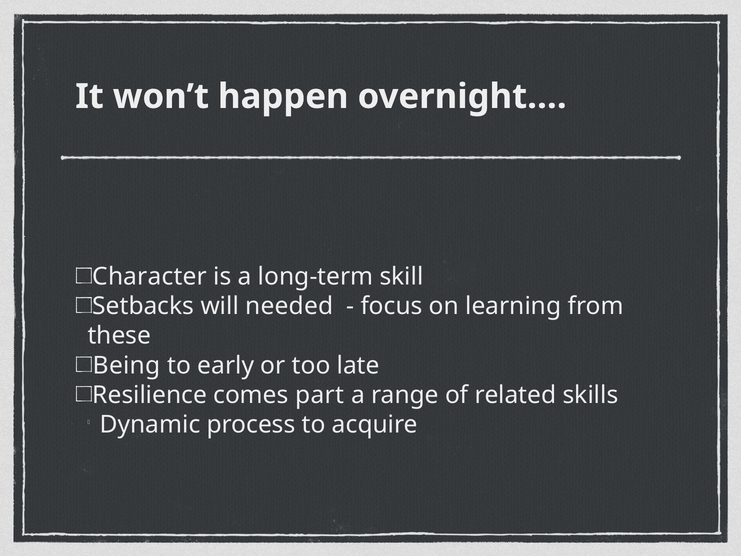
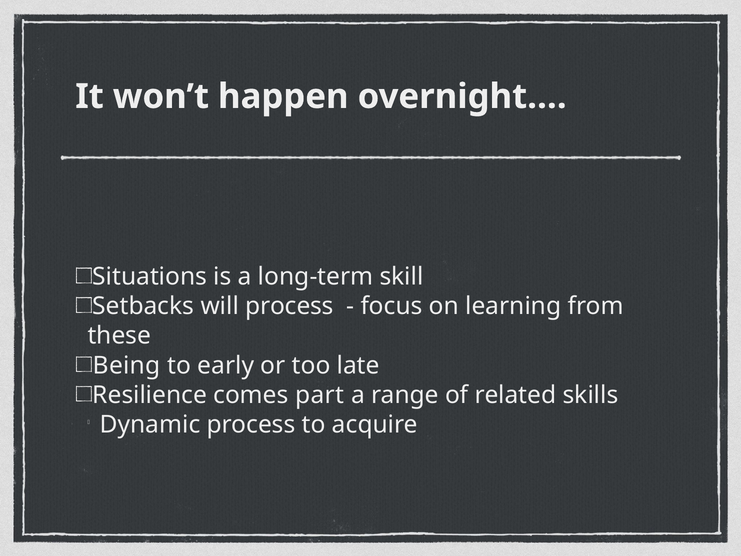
Character: Character -> Situations (150, 277)
will needed: needed -> process (289, 306)
